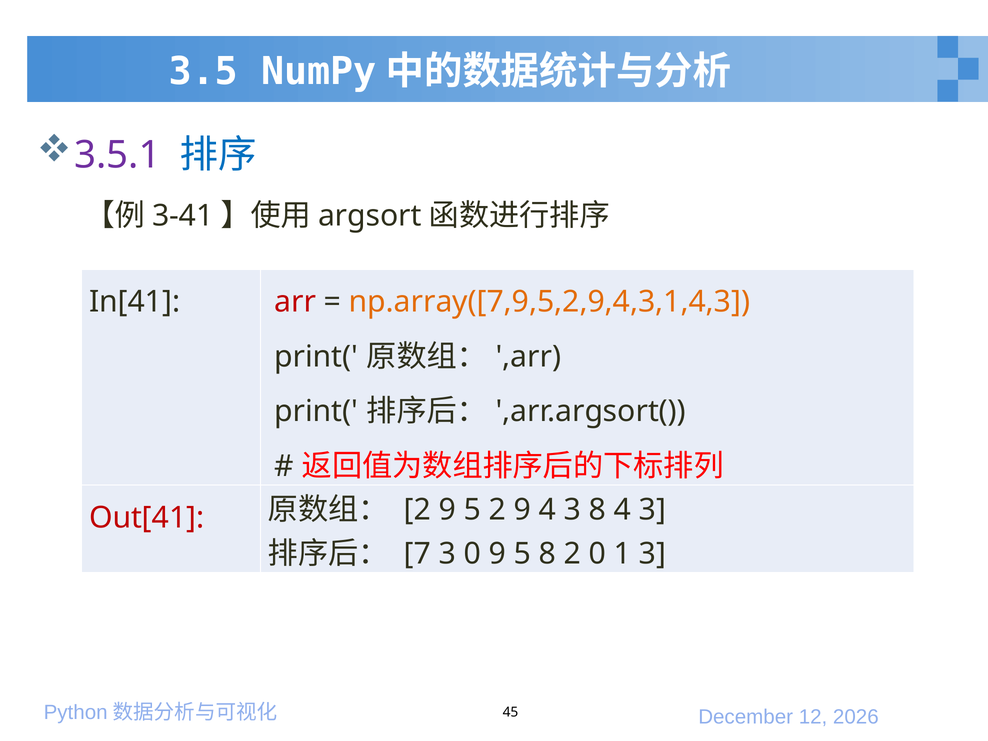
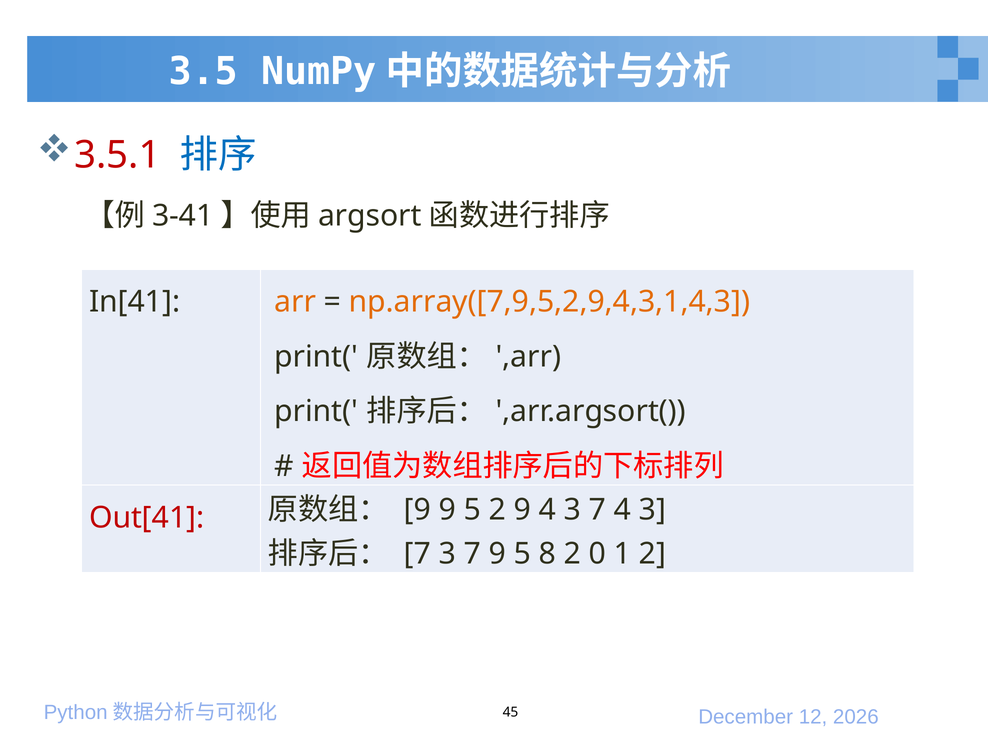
3.5.1 colour: purple -> red (117, 155)
arr colour: red -> orange (295, 302)
2: 2 -> 9 (417, 510)
4 3 8: 8 -> 7 (597, 510)
7 3 0: 0 -> 7 (472, 554)
1 3: 3 -> 2 (653, 554)
